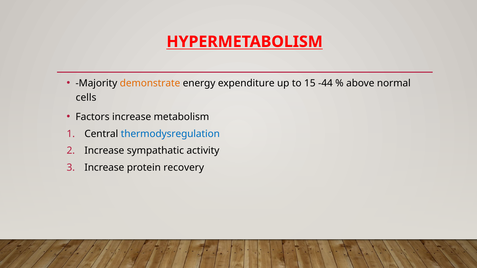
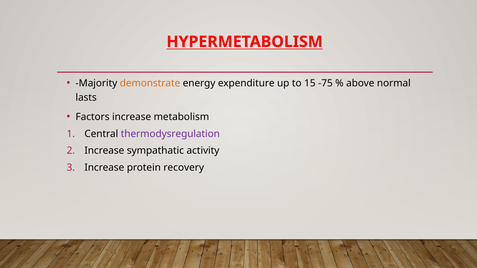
-44: -44 -> -75 (325, 83)
cells: cells -> lasts (86, 98)
thermodysregulation colour: blue -> purple (170, 134)
